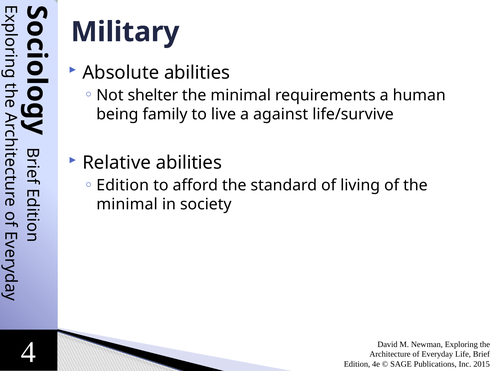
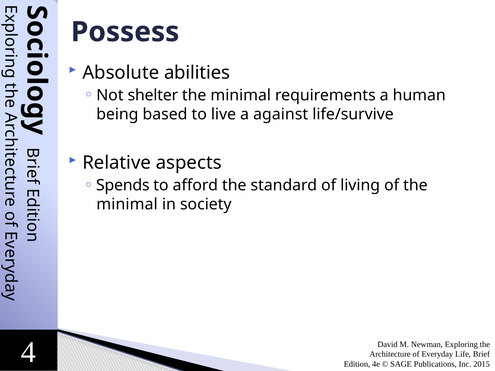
Military: Military -> Possess (125, 32)
family: family -> based (165, 114)
Relative abilities: abilities -> aspects (189, 163)
Edition: Edition -> Spends (123, 186)
